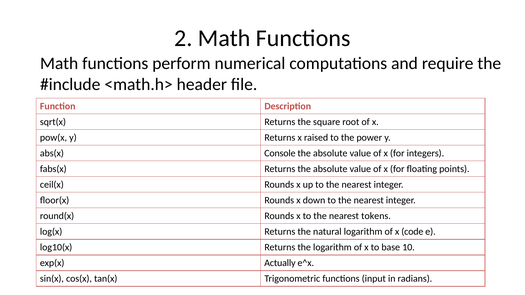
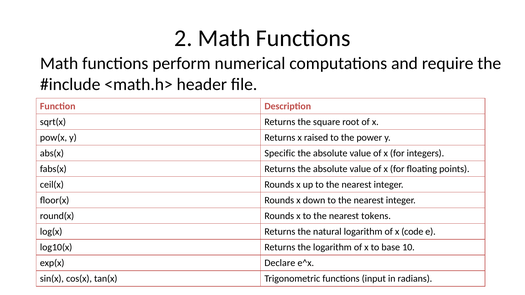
Console: Console -> Specific (280, 153)
Actually: Actually -> Declare (280, 263)
